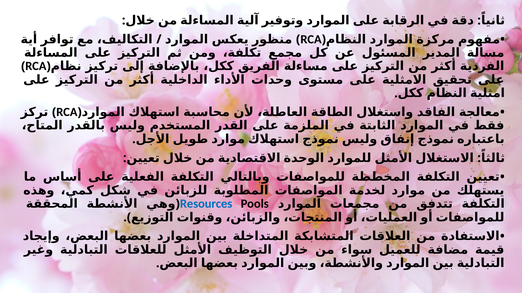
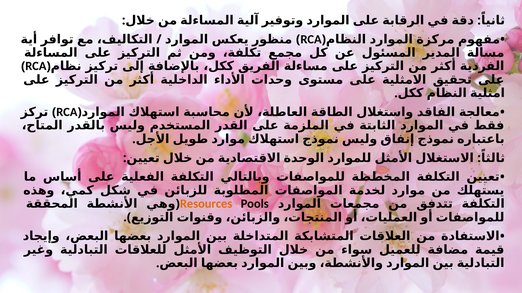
Resources colour: blue -> orange (206, 204)
